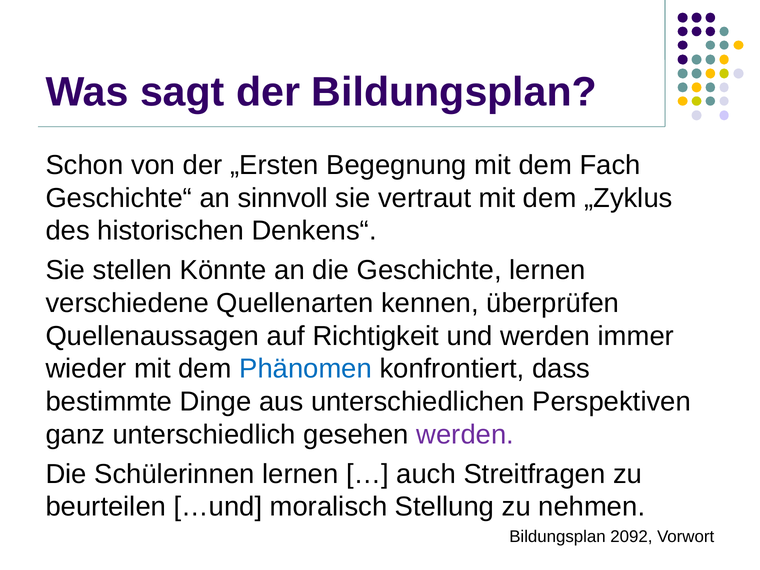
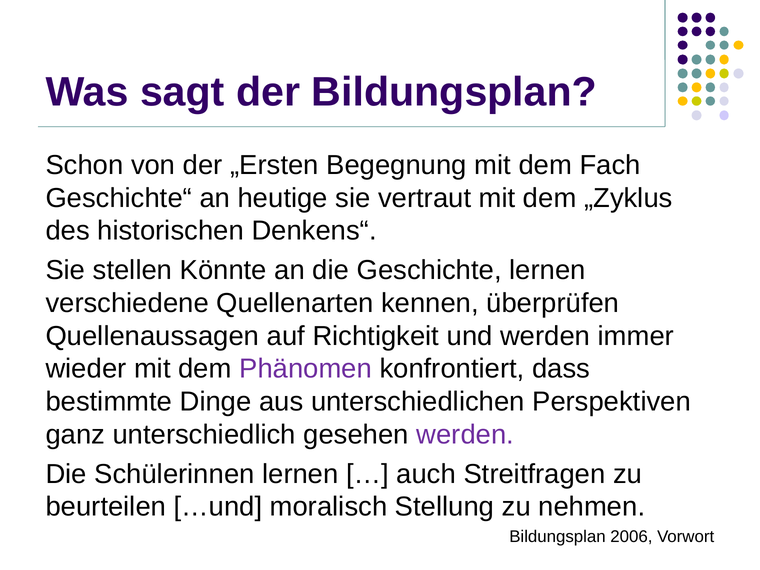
sinnvoll: sinnvoll -> heutige (283, 198)
Phänomen colour: blue -> purple (306, 369)
2092: 2092 -> 2006 (631, 537)
